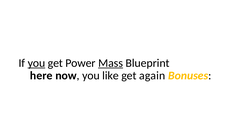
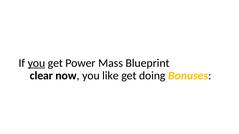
Mass underline: present -> none (111, 63)
here: here -> clear (41, 76)
again: again -> doing (152, 76)
